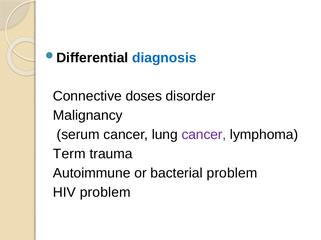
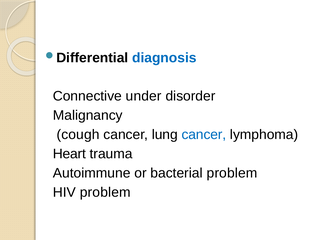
doses: doses -> under (144, 96)
serum: serum -> cough (78, 135)
cancer colour: purple -> blue (204, 135)
Term: Term -> Heart (69, 154)
